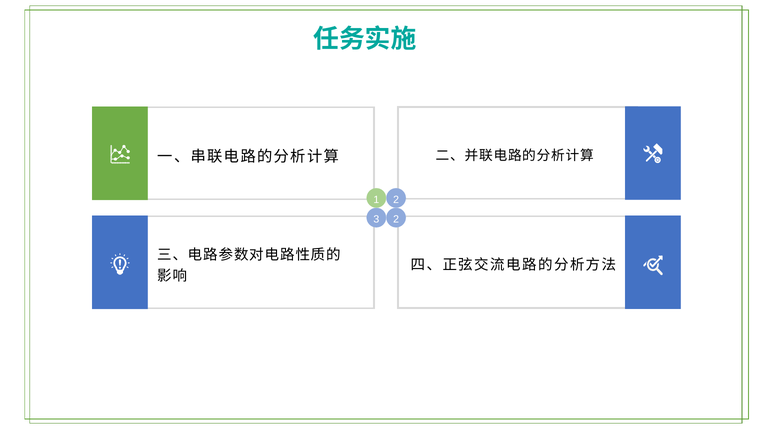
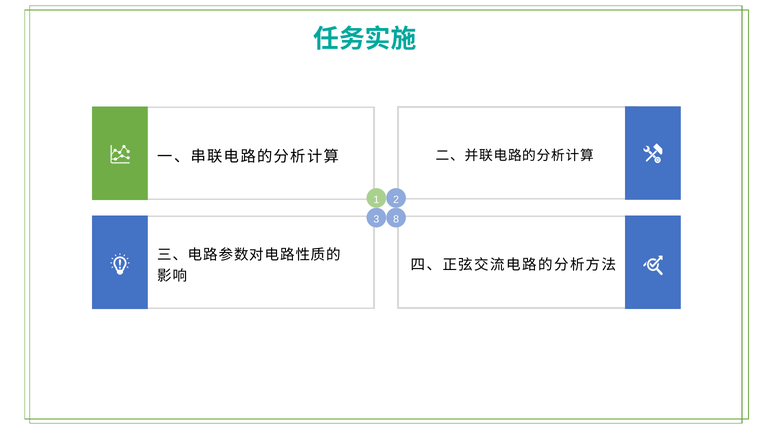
3 2: 2 -> 8 (396, 219)
